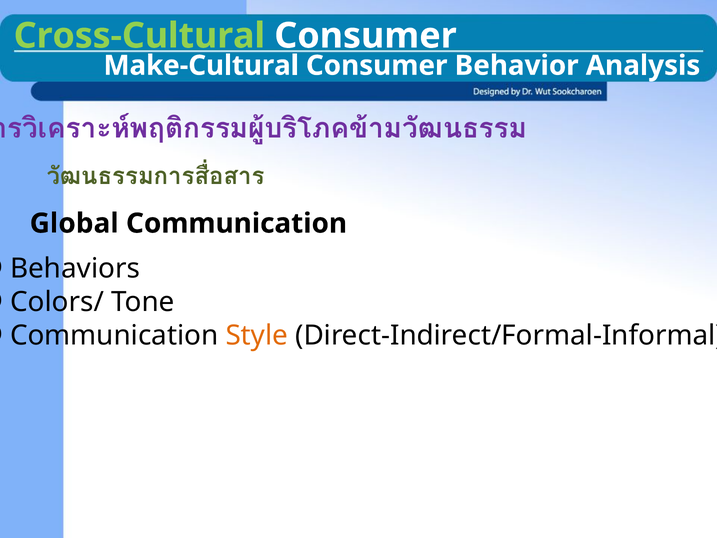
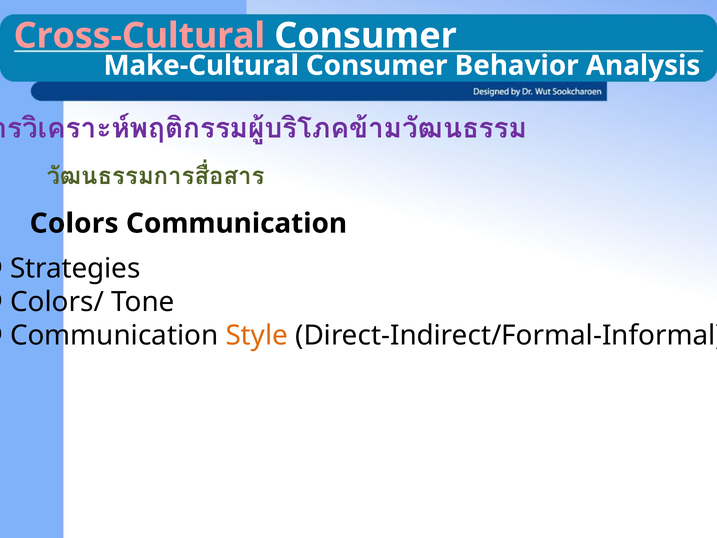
Cross-Cultural colour: light green -> pink (139, 36)
Global: Global -> Colors (74, 223)
Behaviors: Behaviors -> Strategies (75, 268)
